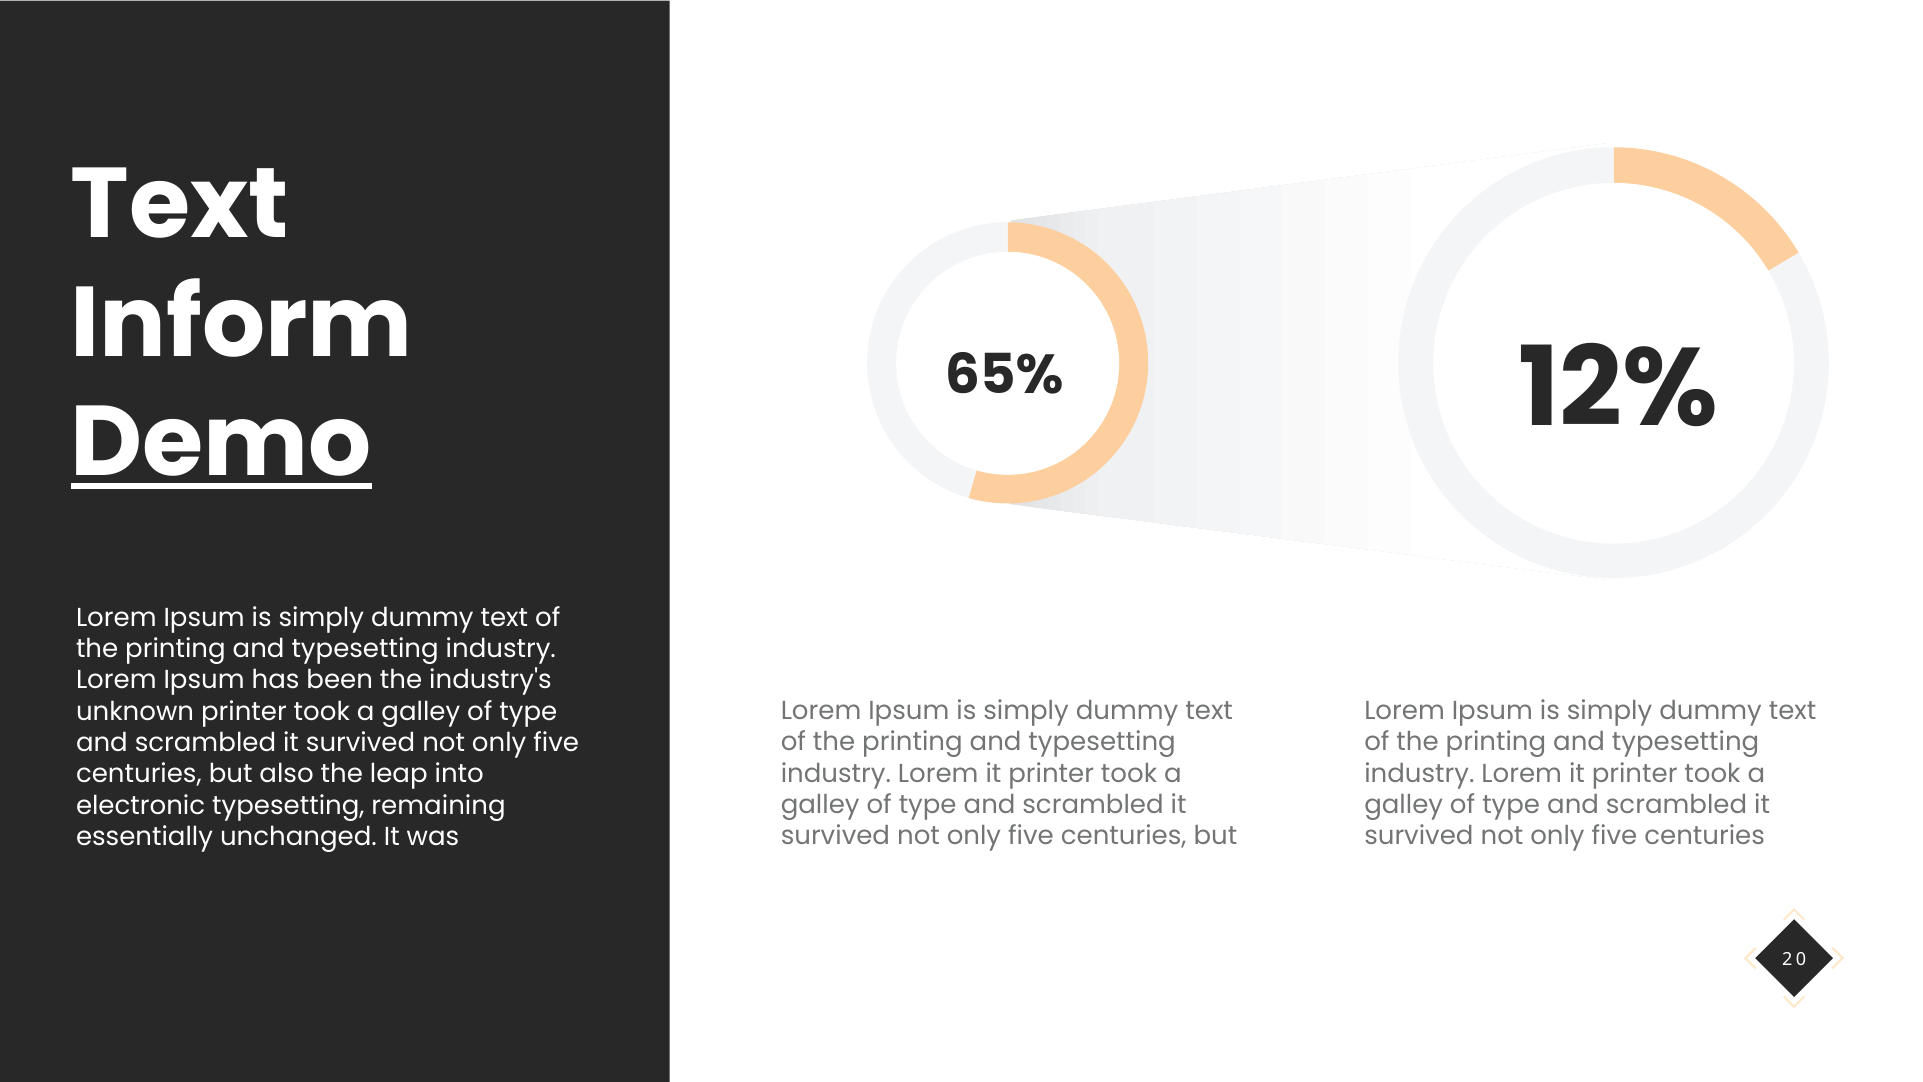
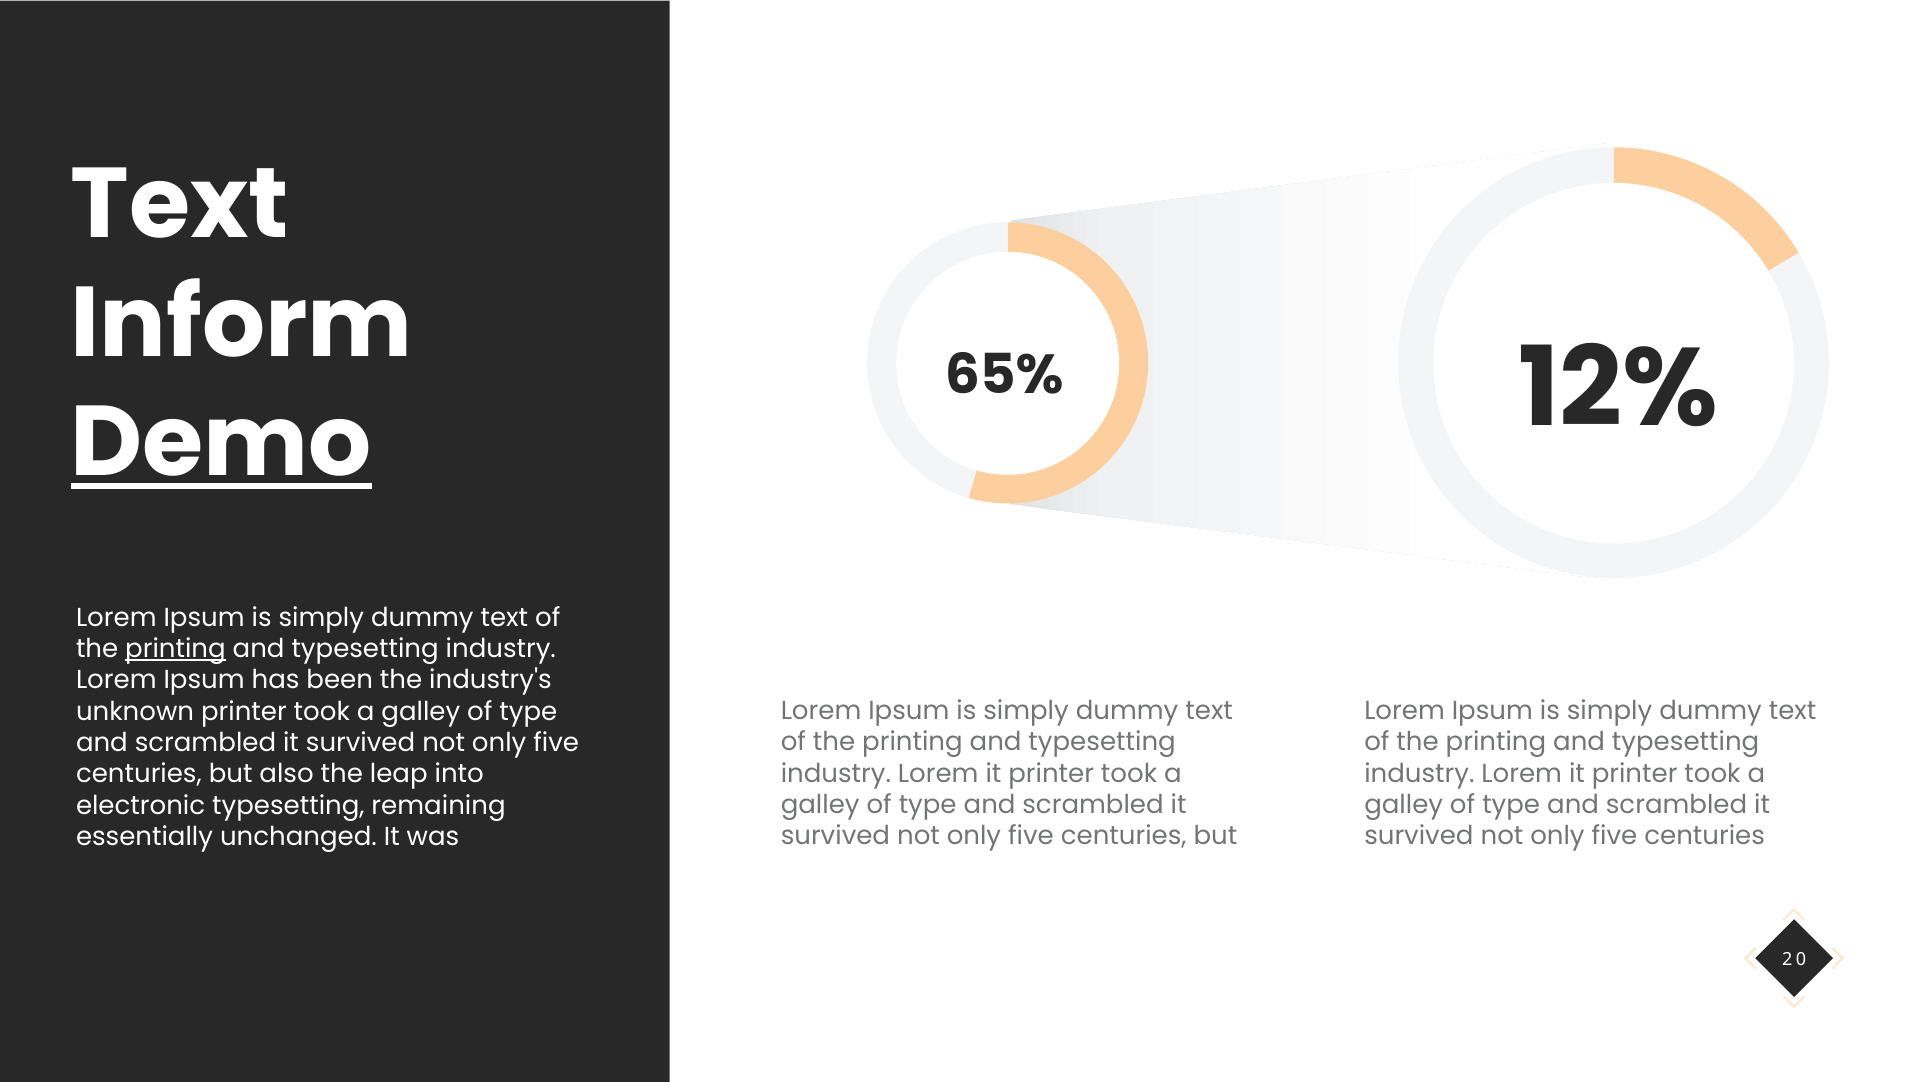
printing underline: none -> present (175, 649)
